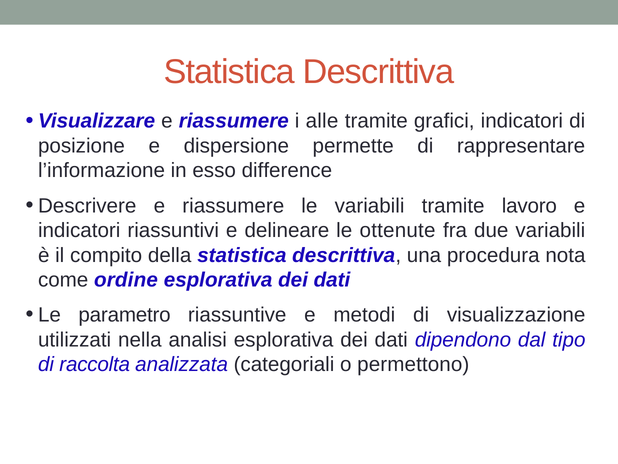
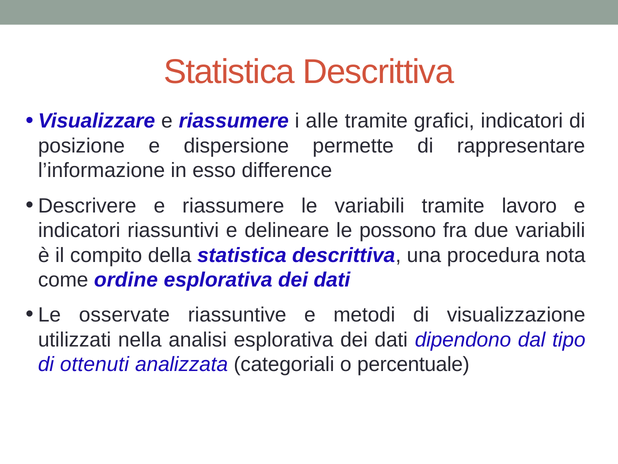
ottenute: ottenute -> possono (398, 230)
parametro: parametro -> osservate (124, 315)
raccolta: raccolta -> ottenuti (95, 364)
permettono: permettono -> percentuale (413, 364)
